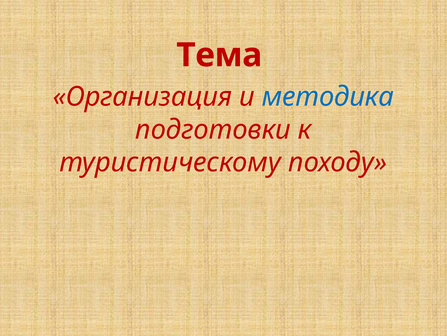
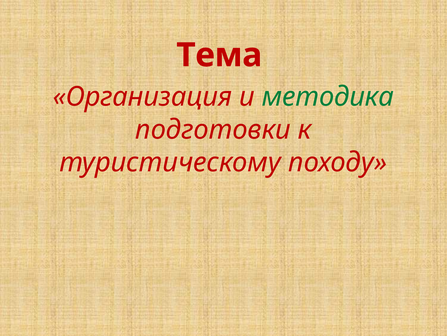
методика colour: blue -> green (328, 97)
